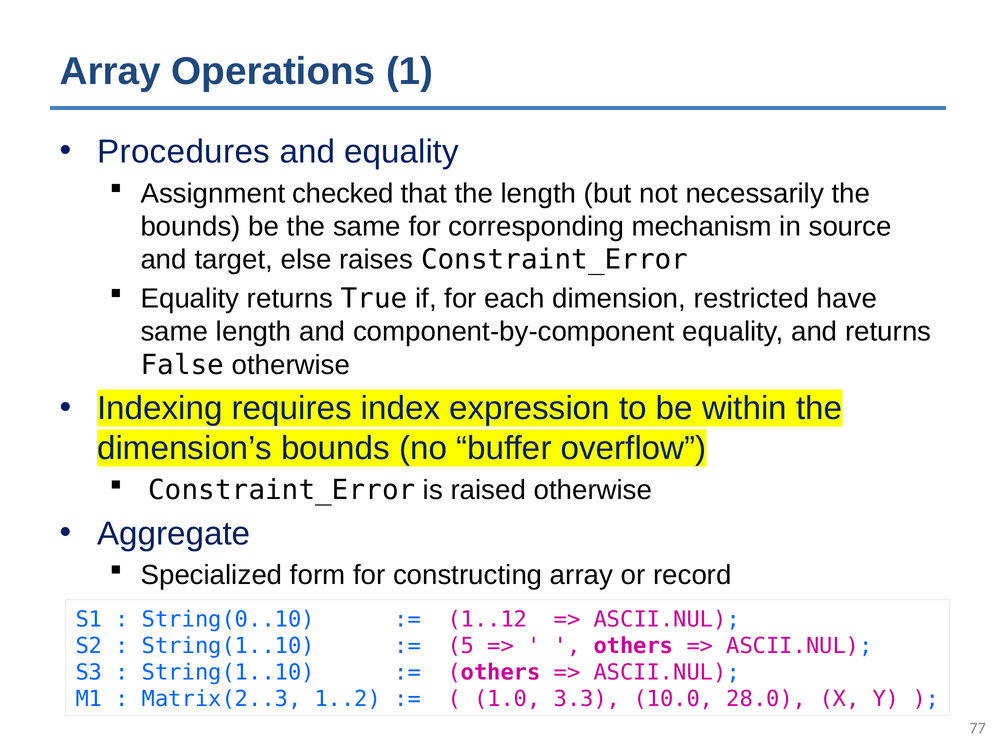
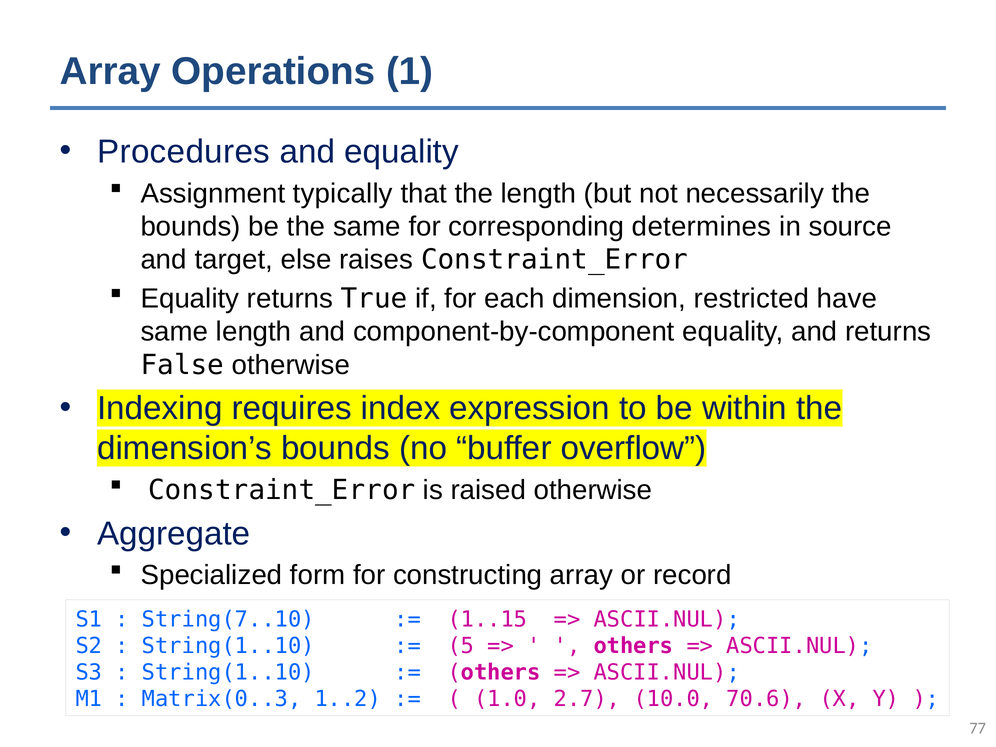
checked: checked -> typically (343, 193)
mechanism: mechanism -> determines (702, 227)
String(0..10: String(0..10 -> String(7..10 (228, 619)
1..12: 1..12 -> 1..15 (487, 619)
Matrix(2..3: Matrix(2..3 -> Matrix(0..3 (222, 699)
3.3: 3.3 -> 2.7 (587, 699)
28.0: 28.0 -> 70.6 (766, 699)
